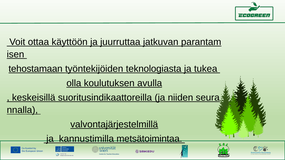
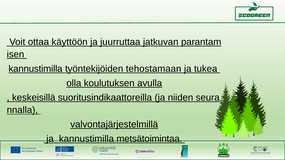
tehostamaan: tehostamaan -> kannustimilla (36, 69)
teknologiasta: teknologiasta -> tehostamaan (154, 69)
